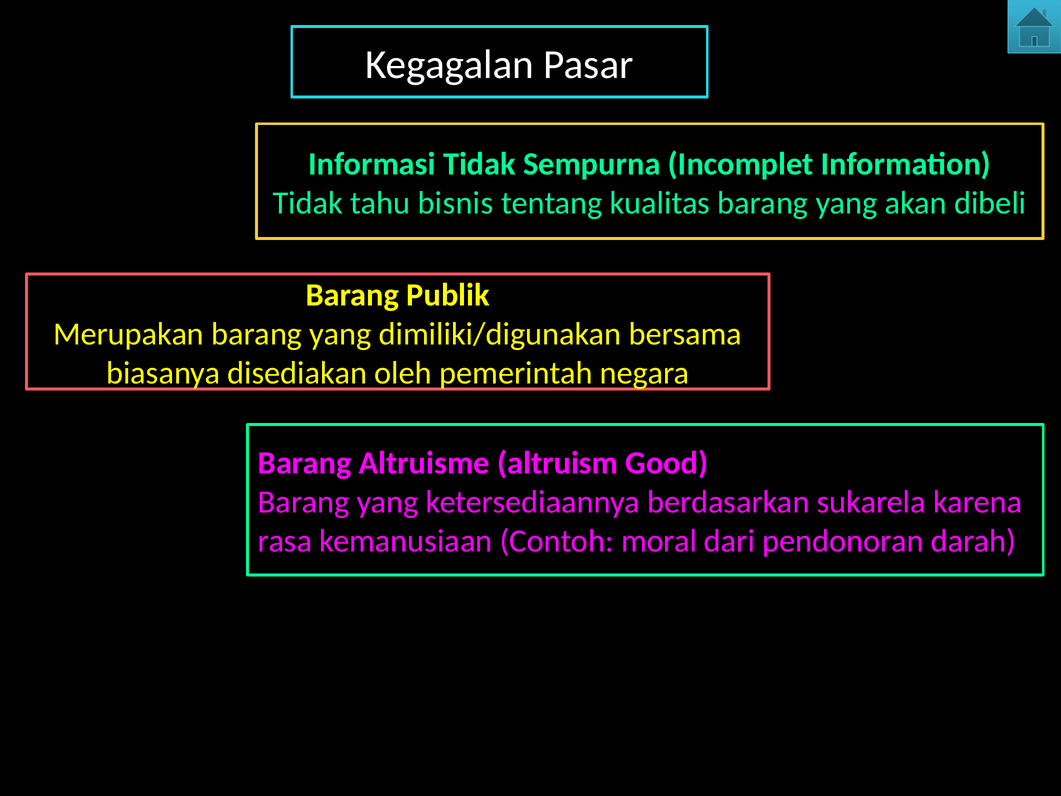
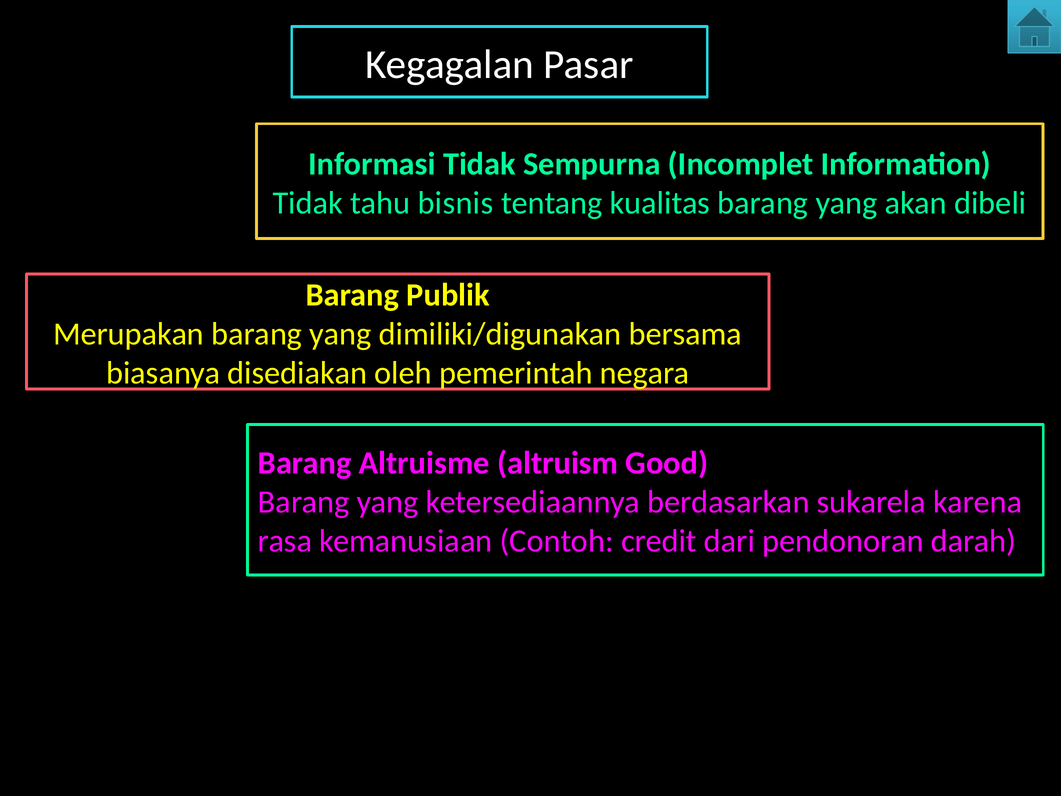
moral: moral -> credit (659, 541)
